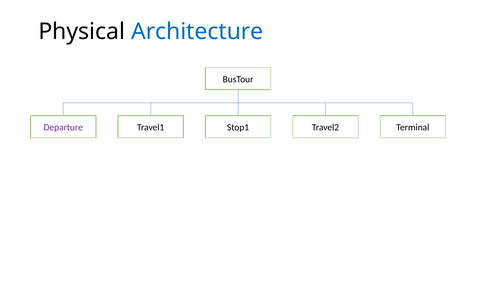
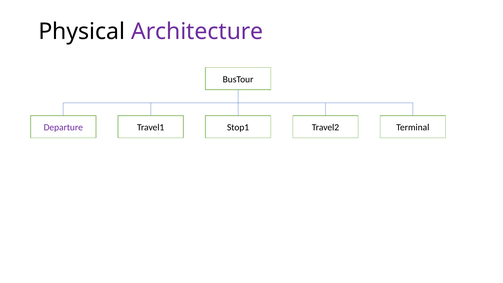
Architecture colour: blue -> purple (197, 32)
